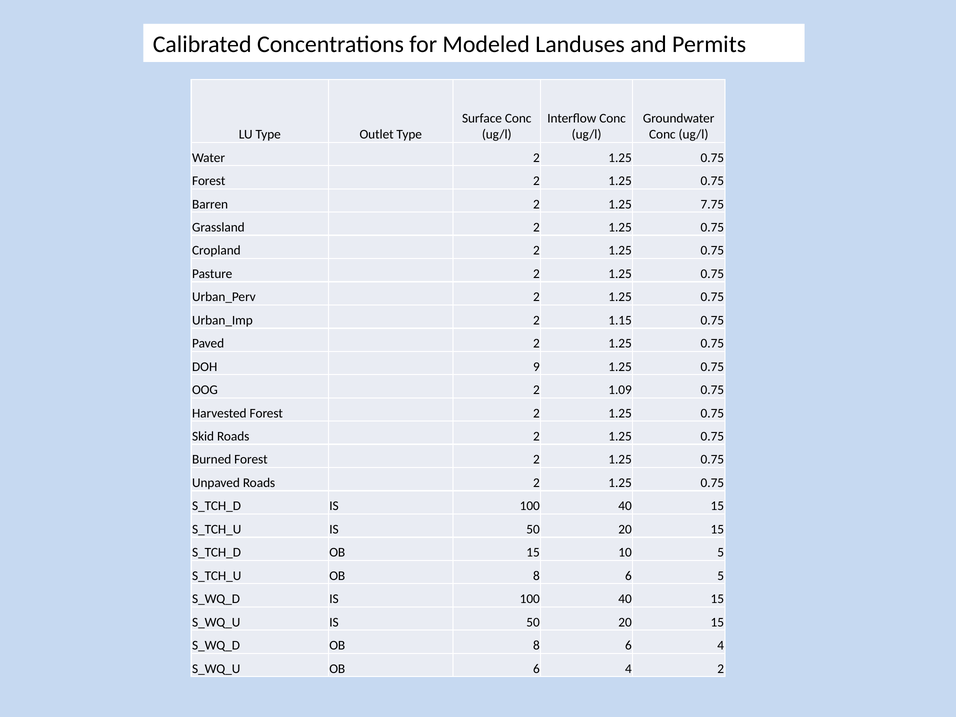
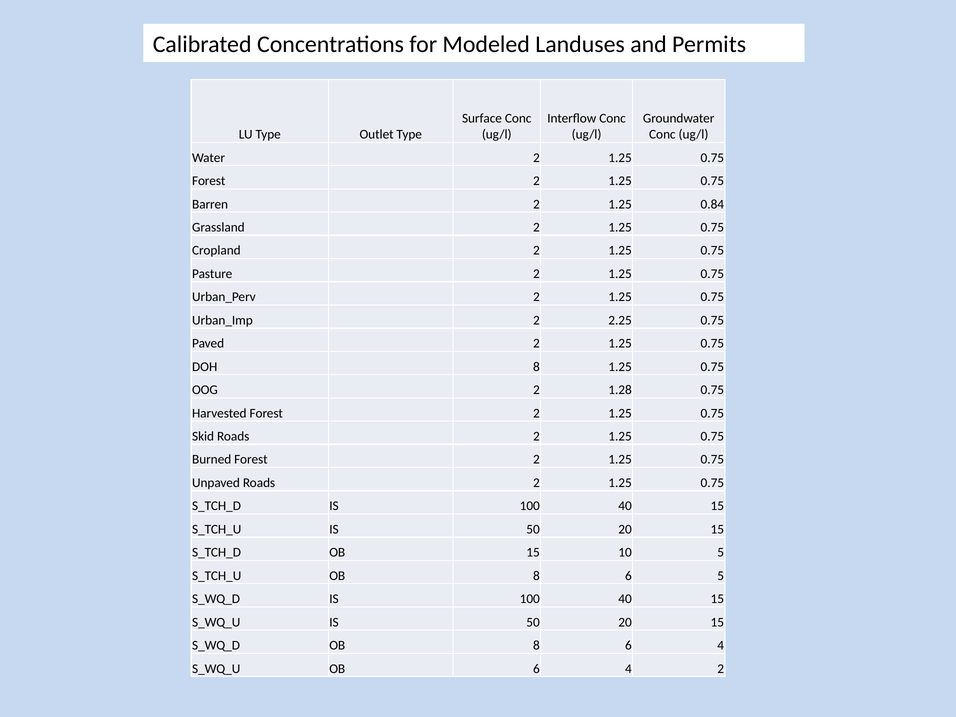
7.75: 7.75 -> 0.84 (712, 204)
1.15: 1.15 -> 2.25 (620, 320)
DOH 9: 9 -> 8 (536, 367)
1.09: 1.09 -> 1.28 (620, 390)
